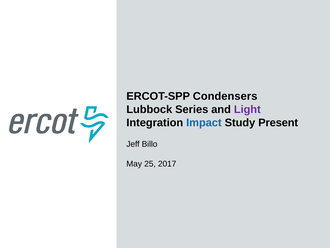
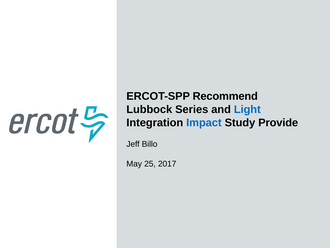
Condensers: Condensers -> Recommend (225, 96)
Light colour: purple -> blue (247, 109)
Present: Present -> Provide (278, 122)
